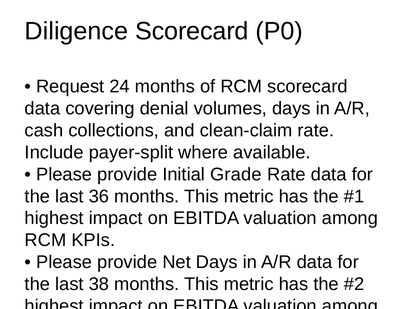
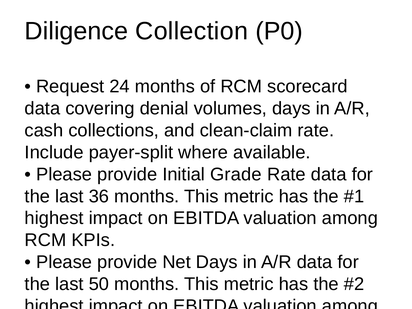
Diligence Scorecard: Scorecard -> Collection (192, 31)
38: 38 -> 50 (99, 284)
